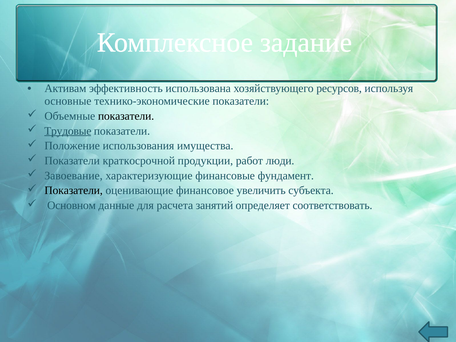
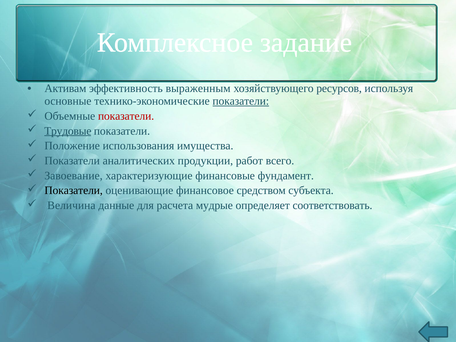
использована: использована -> выраженным (198, 88)
показатели underline: none -> present (241, 101)
показатели colour: black -> red (126, 116)
краткосрочной: краткосрочной -> аналитических (139, 161)
люди: люди -> всего (280, 161)
увеличить: увеличить -> средством (261, 191)
Основном: Основном -> Величина (71, 205)
занятий: занятий -> мудрые (214, 205)
